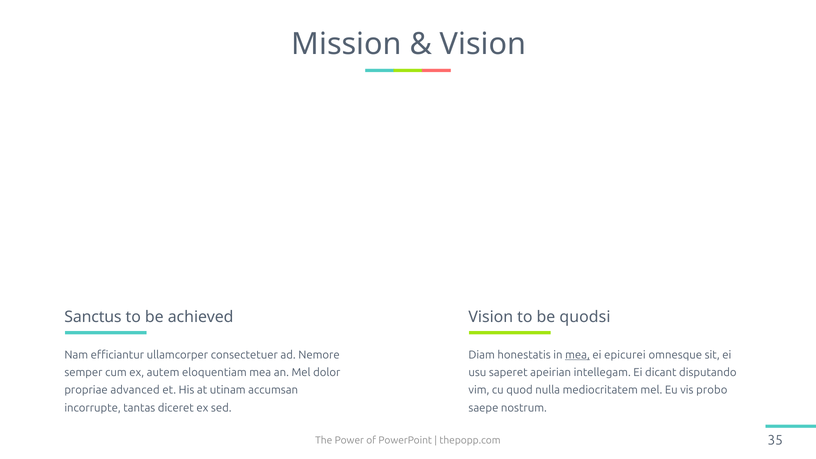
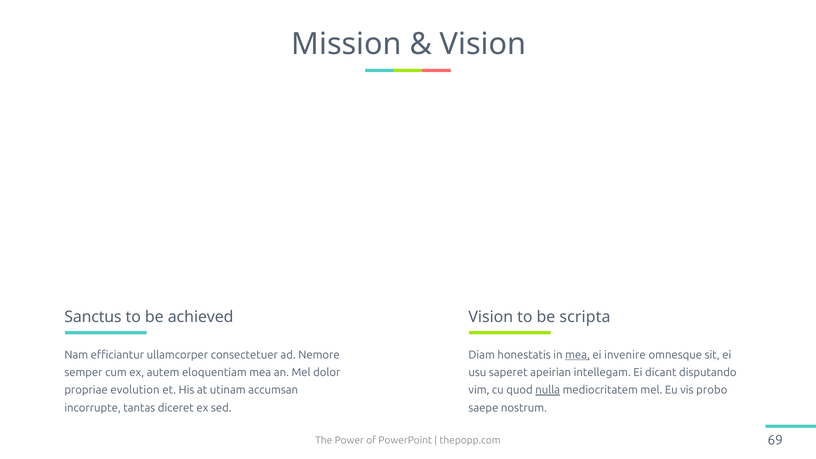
quodsi: quodsi -> scripta (585, 317)
epicurei: epicurei -> invenire (625, 355)
advanced: advanced -> evolution (135, 390)
nulla underline: none -> present (548, 390)
35: 35 -> 69 (775, 440)
